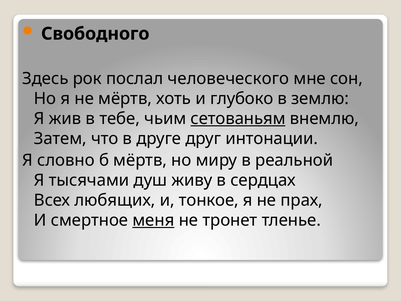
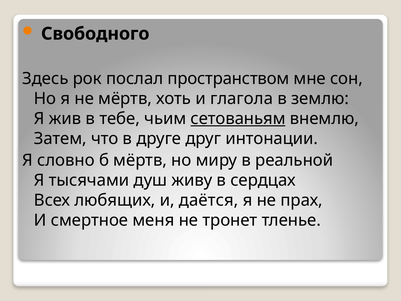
человеческого: человеческого -> пространством (228, 79)
глубоко: глубоко -> глагола (242, 99)
тонкое: тонкое -> даётся (209, 200)
меня underline: present -> none (153, 220)
